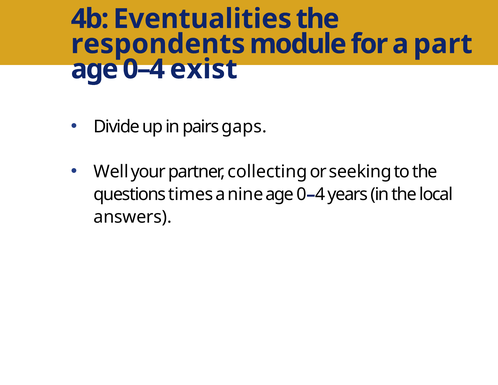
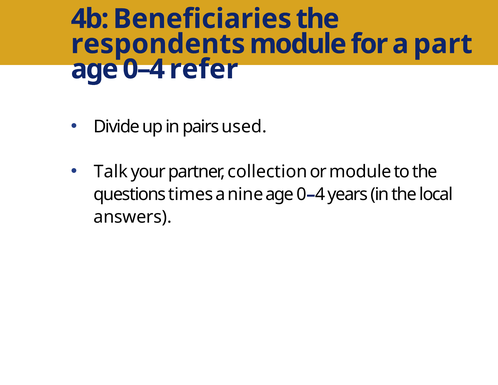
Eventualities: Eventualities -> Beneficiaries (202, 19)
exist: exist -> refer (204, 69)
gaps: gaps -> used (244, 126)
Well: Well -> Talk (111, 172)
collecting: collecting -> collection (267, 172)
or seeking: seeking -> module (360, 172)
